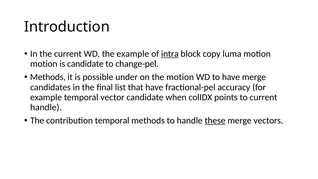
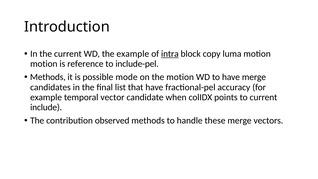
is candidate: candidate -> reference (85, 64)
change-pel: change-pel -> include-pel (137, 64)
under: under -> mode (127, 77)
handle: handle -> include (46, 107)
contribution temporal: temporal -> observed (112, 121)
these underline: present -> none (215, 121)
